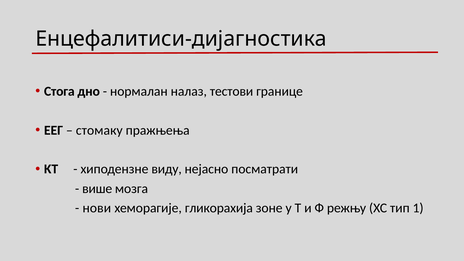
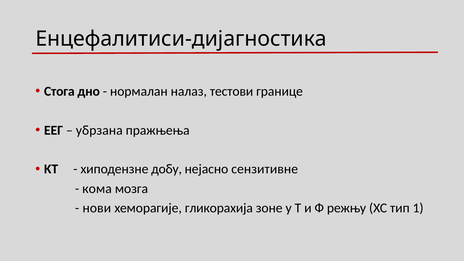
стомаку: стомаку -> убрзана (99, 130)
виду: виду -> добу (167, 169)
посматрати: посматрати -> сензитивне (265, 169)
више: више -> кома (97, 189)
